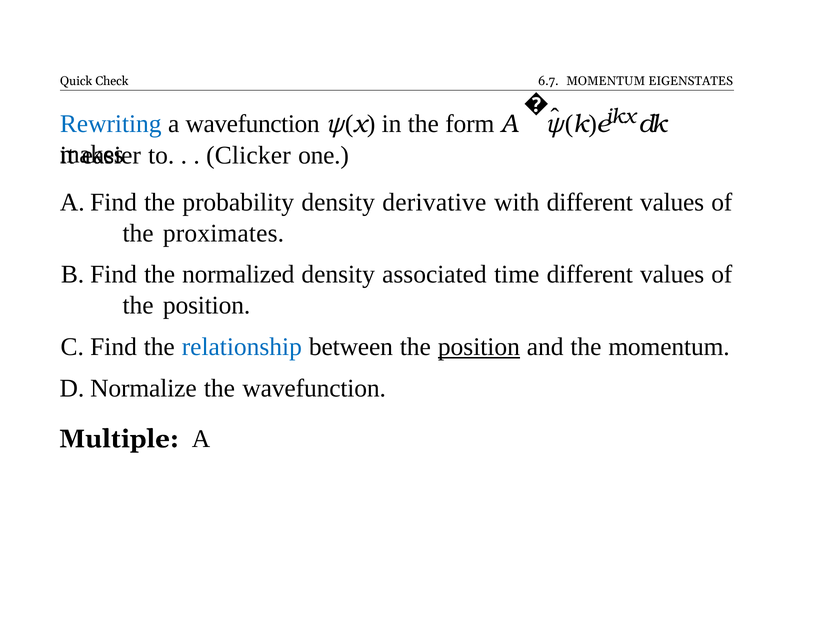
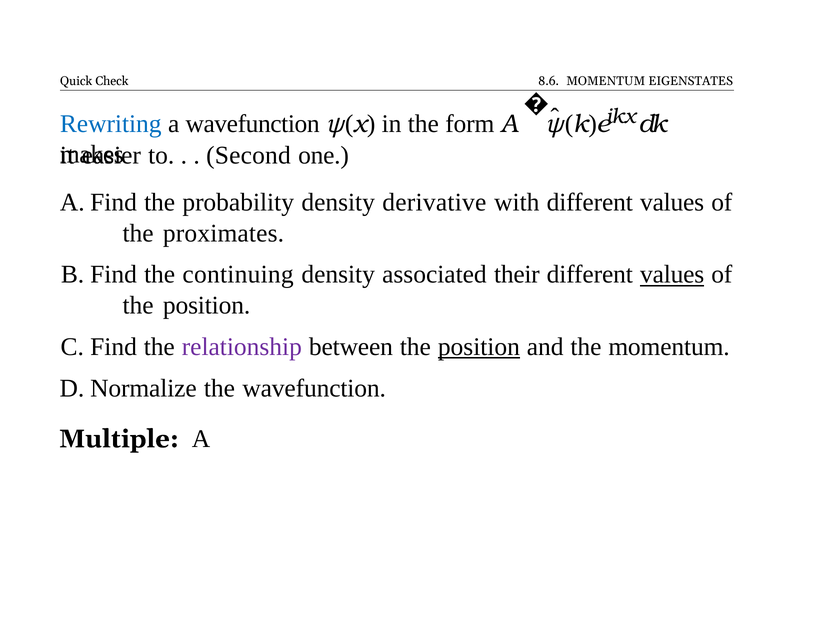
6.7: 6.7 -> 8.6 (549, 81)
Clicker: Clicker -> Second (248, 155)
normalized: normalized -> continuing (238, 275)
time: time -> their (517, 275)
values underline: none -> present (672, 275)
relationship colour: blue -> purple (242, 347)
